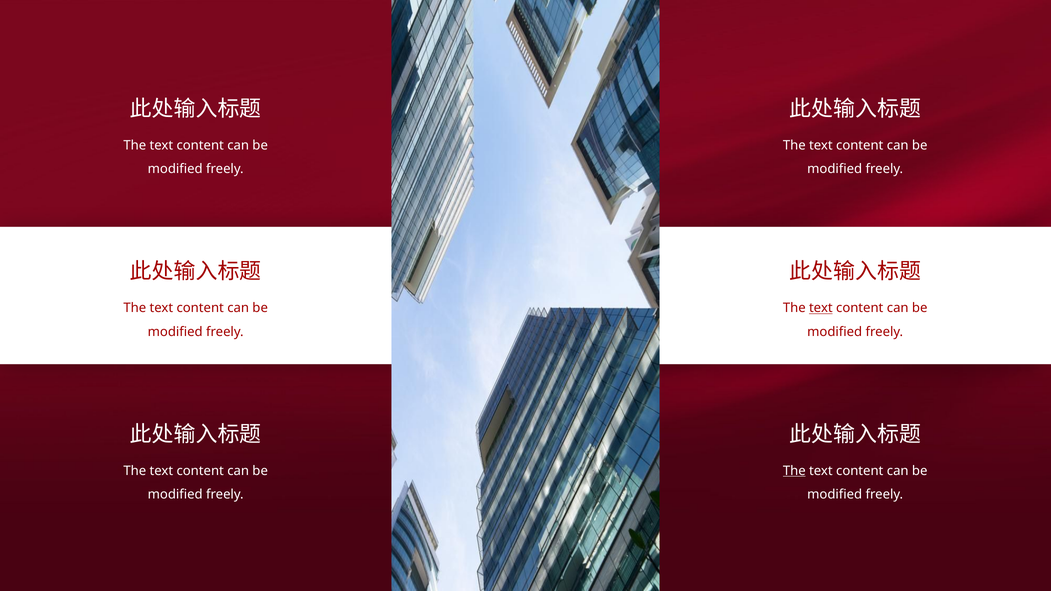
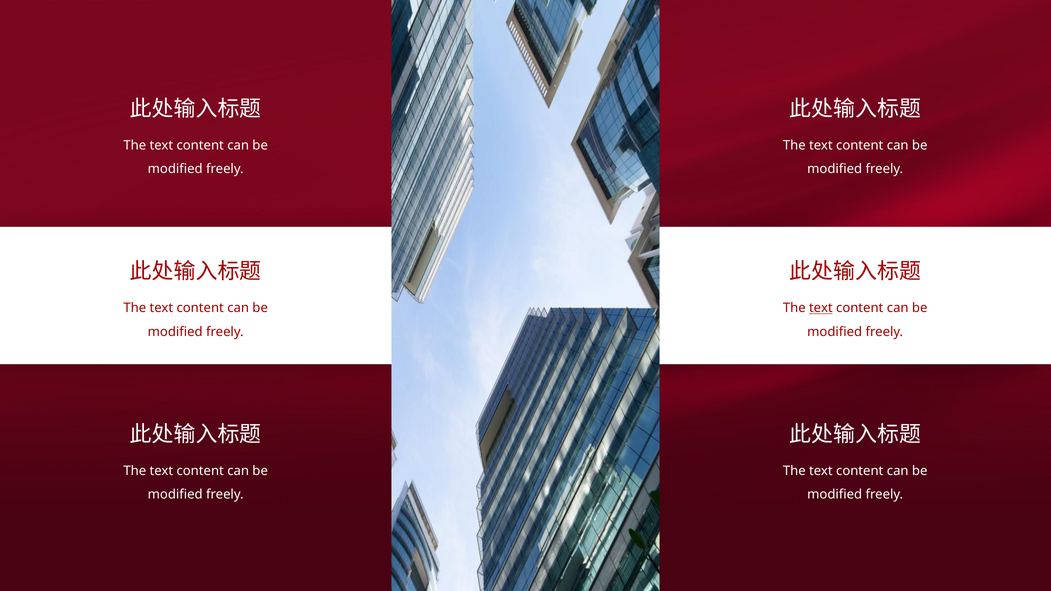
The underline: present -> none (794, 471)
